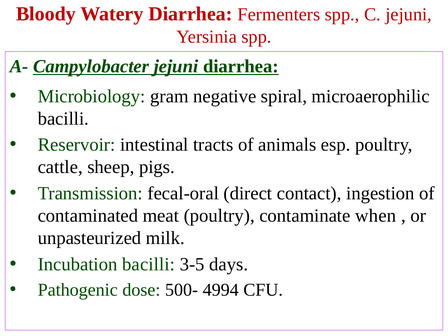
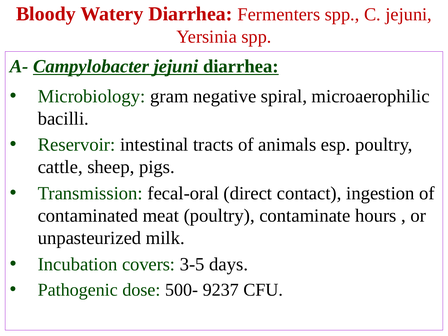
when: when -> hours (376, 216)
Incubation bacilli: bacilli -> covers (149, 264)
4994: 4994 -> 9237 (221, 290)
